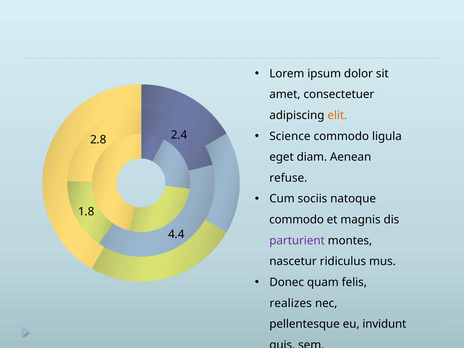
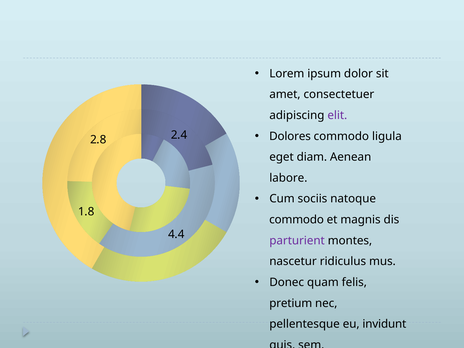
elit colour: orange -> purple (337, 115)
Science: Science -> Dolores (290, 136)
refuse: refuse -> labore (288, 178)
realizes: realizes -> pretium (291, 303)
